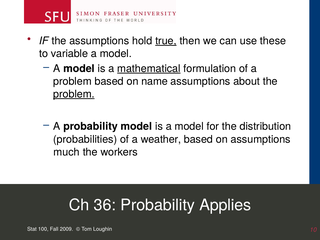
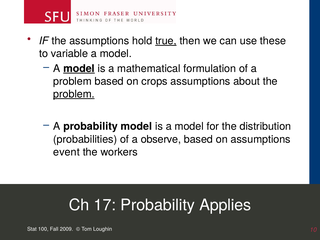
model underline: none -> present (79, 68)
mathematical underline: present -> none (149, 68)
name: name -> crops (154, 81)
weather: weather -> observe (161, 139)
much: much -> event (66, 152)
36: 36 -> 17 (105, 205)
